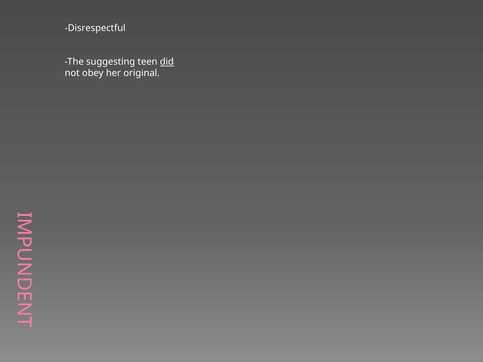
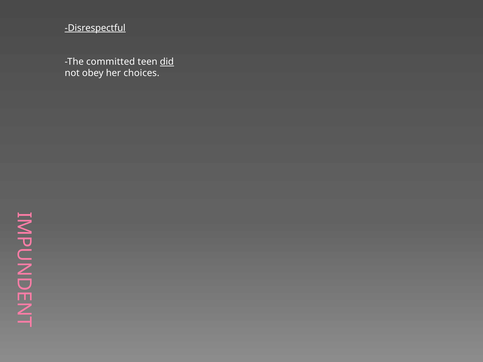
Disrespectful underline: none -> present (95, 28)
suggesting: suggesting -> committed (111, 62)
original: original -> choices (141, 73)
